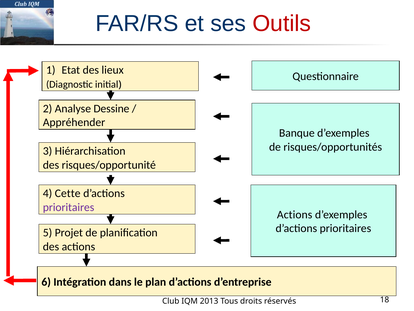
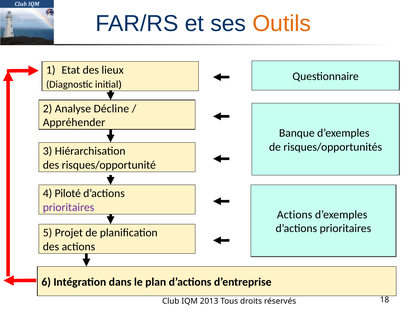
Outils colour: red -> orange (282, 24)
Dessine: Dessine -> Décline (111, 108)
Cette: Cette -> Piloté (68, 193)
